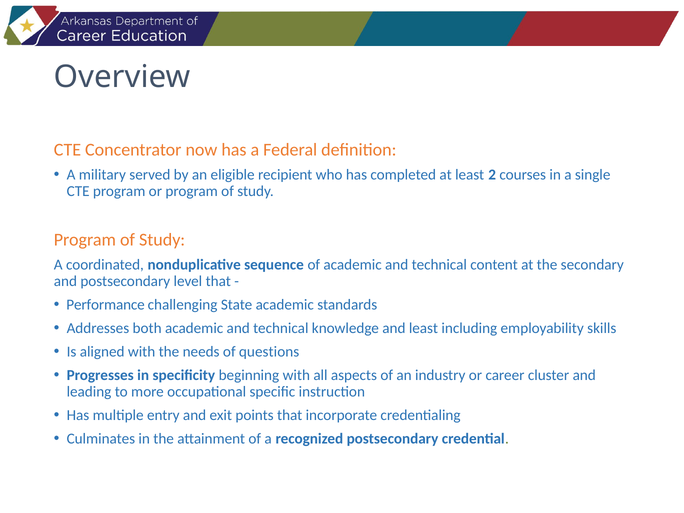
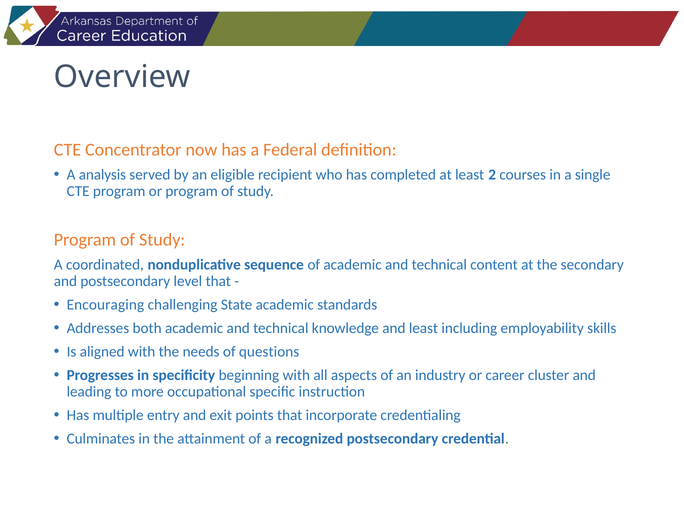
military: military -> analysis (102, 175)
Performance: Performance -> Encouraging (105, 305)
